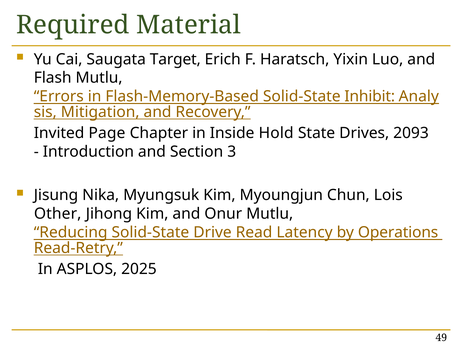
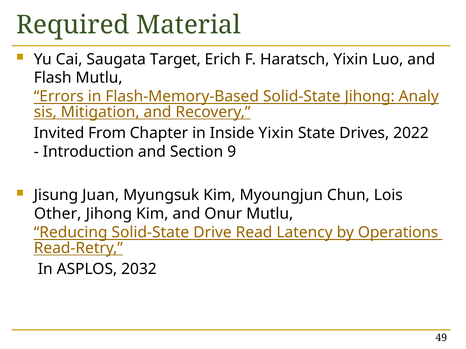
Solid-State Inhibit: Inhibit -> Jihong (370, 97)
Page: Page -> From (107, 133)
Inside Hold: Hold -> Yixin (276, 133)
2093: 2093 -> 2022 (411, 133)
3: 3 -> 9 (232, 152)
Nika: Nika -> Juan (101, 195)
2025: 2025 -> 2032 (139, 270)
